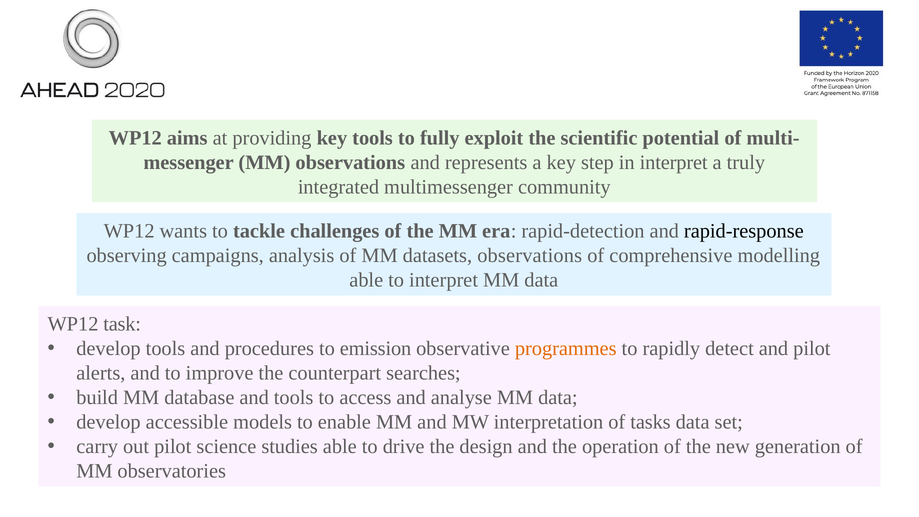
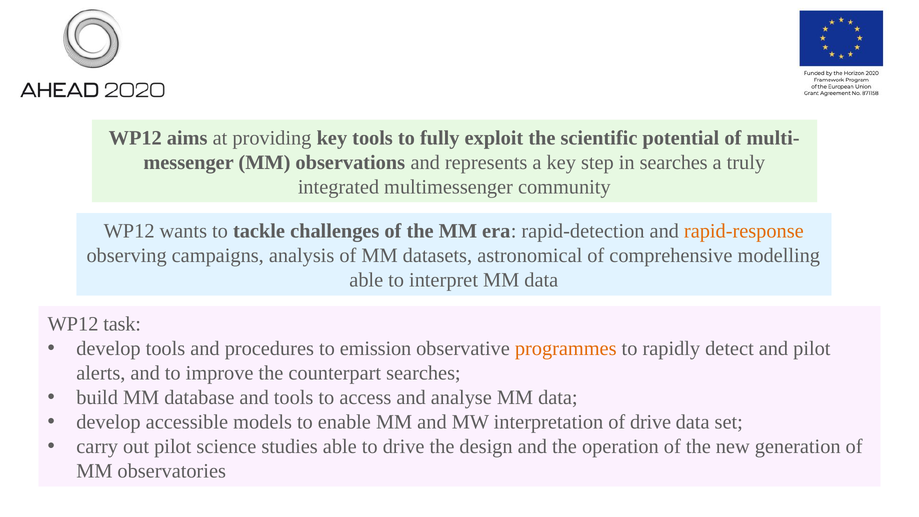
in interpret: interpret -> searches (674, 162)
rapid-response colour: black -> orange (744, 231)
datasets observations: observations -> astronomical (530, 256)
of tasks: tasks -> drive (651, 422)
